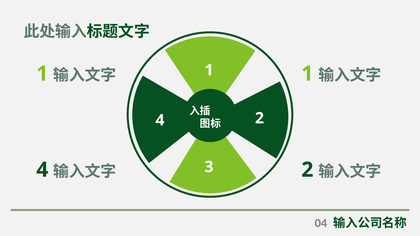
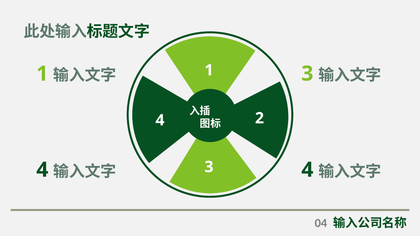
1: 1 -> 3 (307, 74)
2: 2 -> 4 (307, 170)
